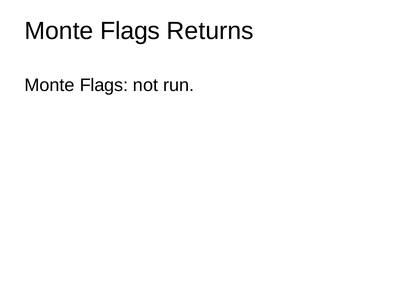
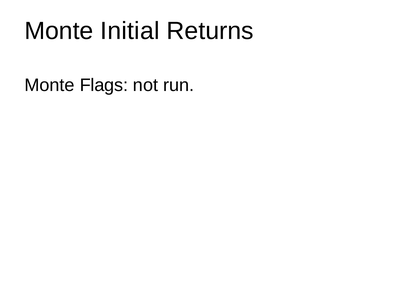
Flags: Flags -> Initial (130, 31)
